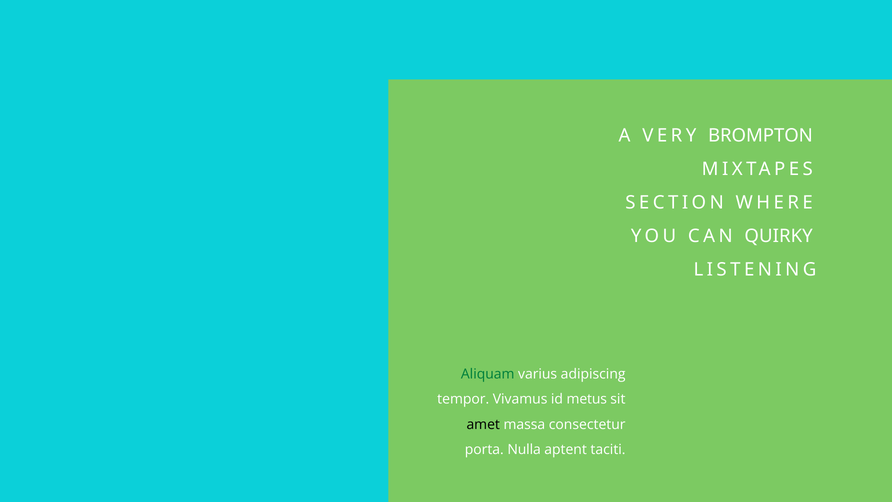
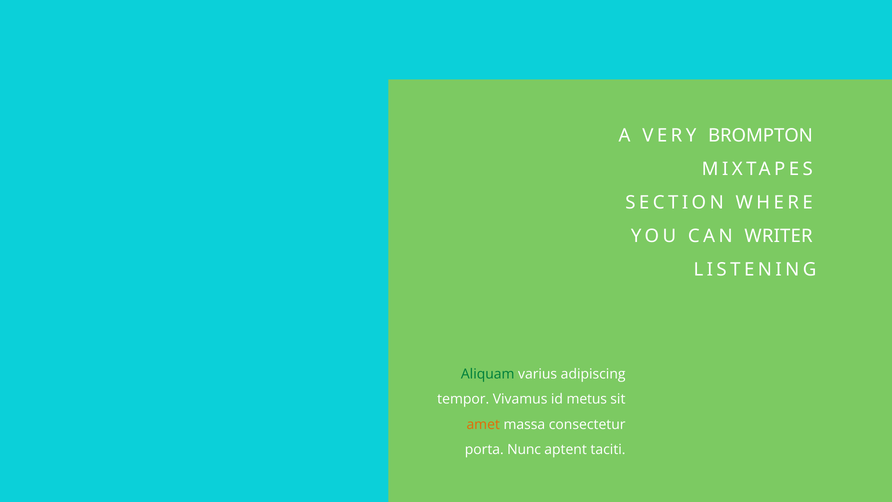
QUIRKY: QUIRKY -> WRITER (779, 236)
amet colour: black -> orange (483, 424)
Nulla: Nulla -> Nunc (524, 449)
